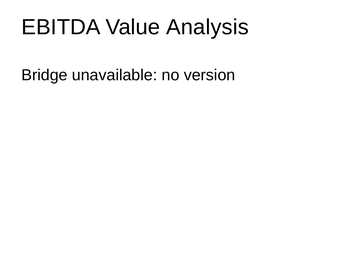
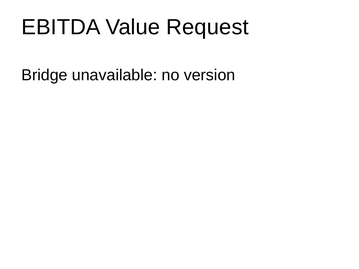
Analysis: Analysis -> Request (207, 27)
